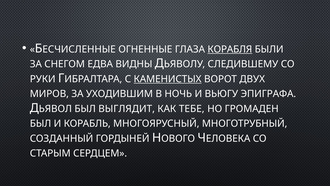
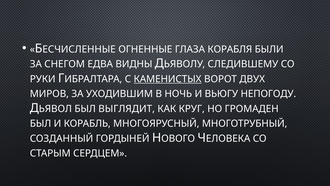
КОРАБЛЯ underline: present -> none (230, 49)
ЭПИГРАФА: ЭПИГРАФА -> НЕПОГОДУ (268, 94)
ТЕБЕ: ТЕБЕ -> КРУГ (192, 109)
